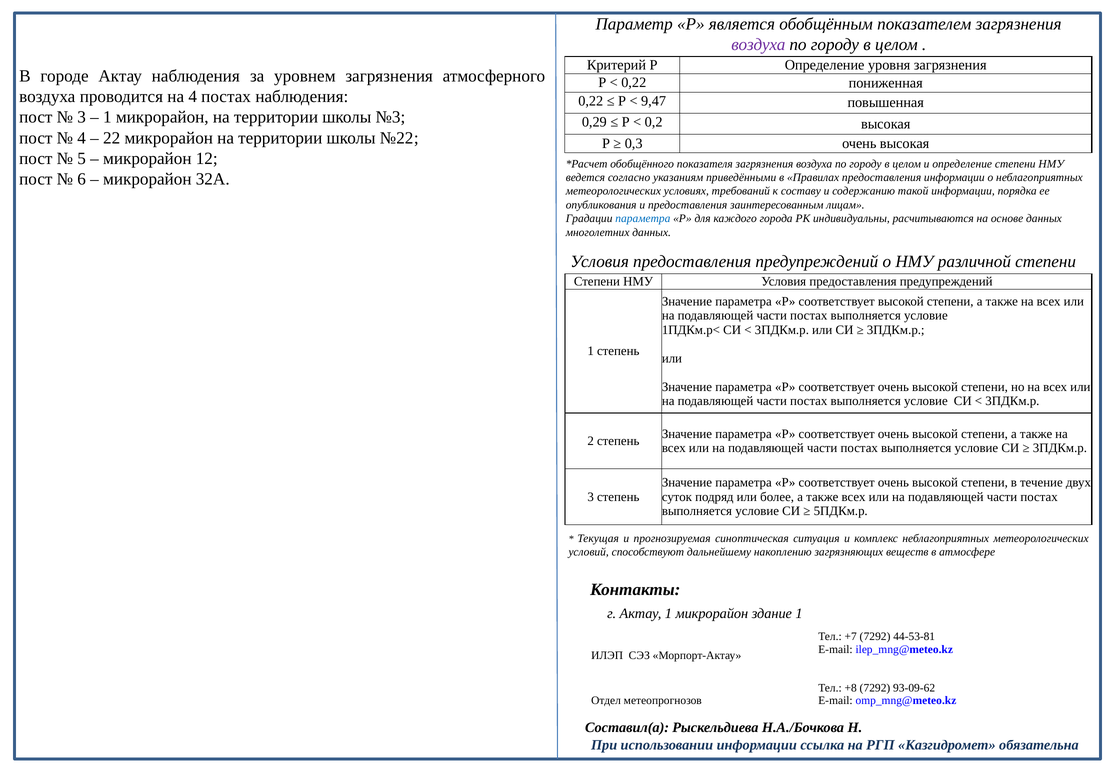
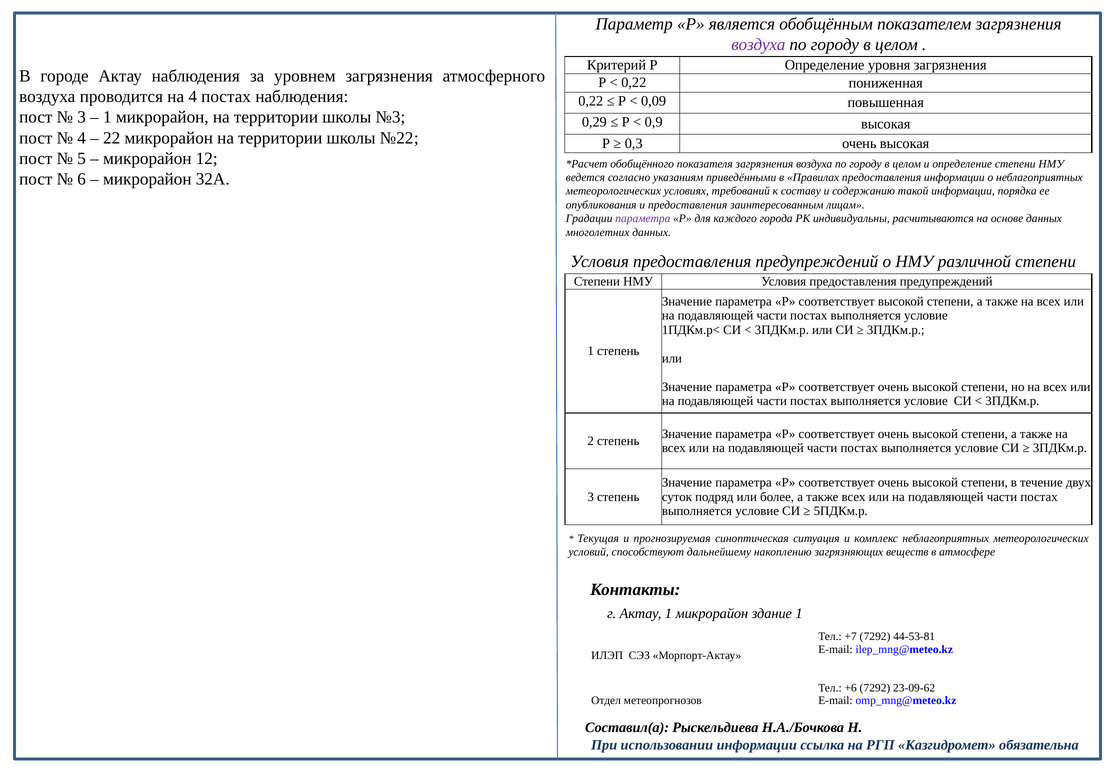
9,47: 9,47 -> 0,09 (654, 101)
0,2: 0,2 -> 0,9 (654, 122)
параметра colour: blue -> purple (643, 219)
+8: +8 -> +6 (851, 688)
93-09-62: 93-09-62 -> 23-09-62 (914, 688)
